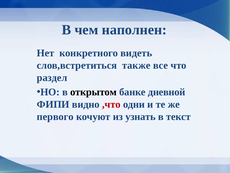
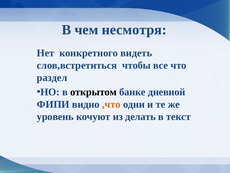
наполнен: наполнен -> несмотря (134, 30)
также: также -> чтобы (136, 65)
,что colour: red -> orange (111, 104)
первого: первого -> уровень (55, 116)
узнать: узнать -> делать (141, 116)
